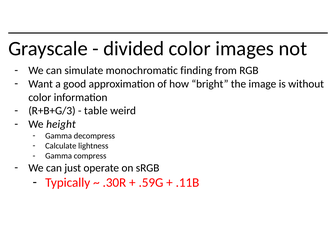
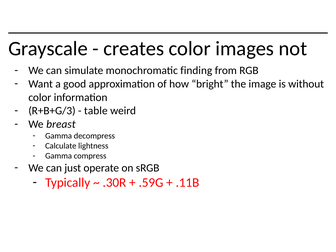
divided: divided -> creates (134, 49)
height: height -> breast (61, 124)
